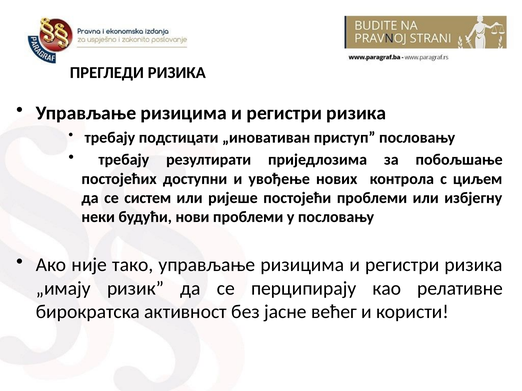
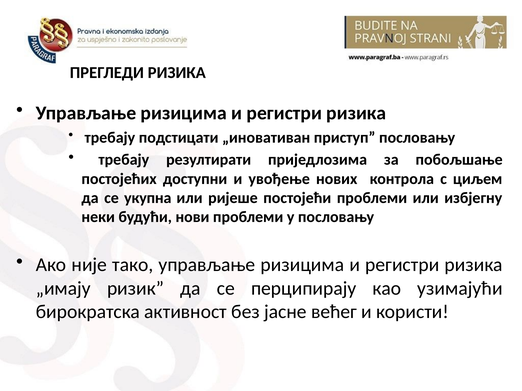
систем: систем -> укупна (148, 198)
релативне: релативне -> узимајући (460, 289)
